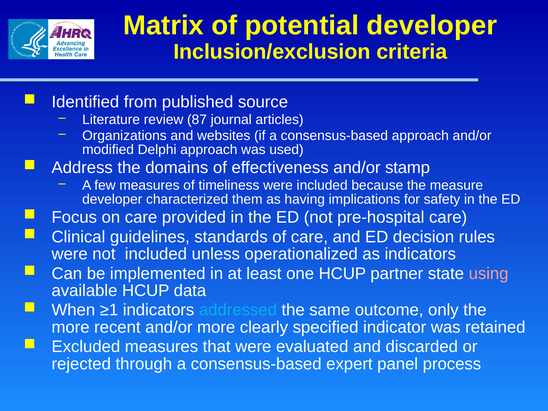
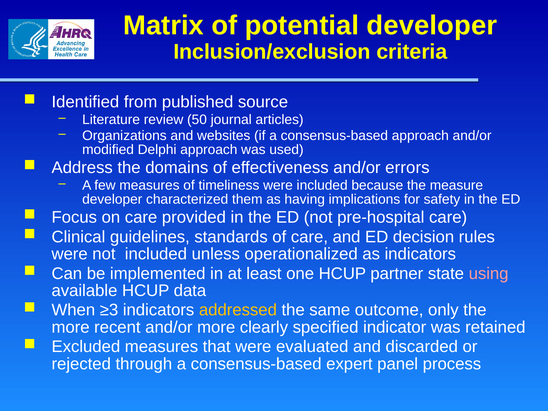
87: 87 -> 50 (197, 120)
stamp: stamp -> errors (407, 168)
≥1: ≥1 -> ≥3 (109, 310)
addressed colour: light blue -> yellow (238, 310)
